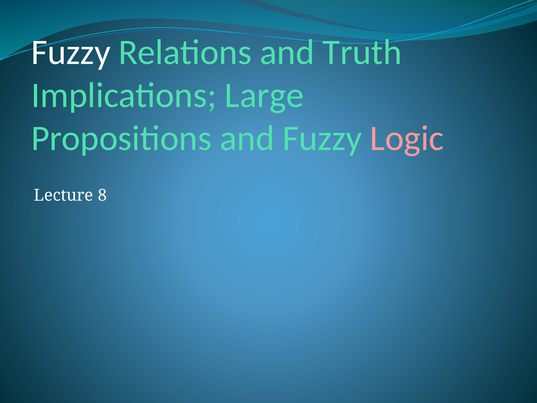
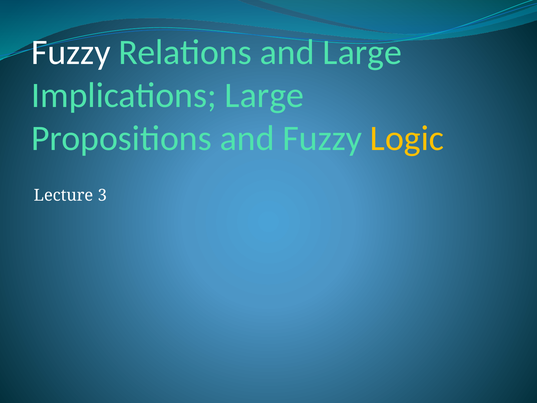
and Truth: Truth -> Large (362, 52)
Logic colour: pink -> yellow (407, 138)
8: 8 -> 3 (102, 195)
